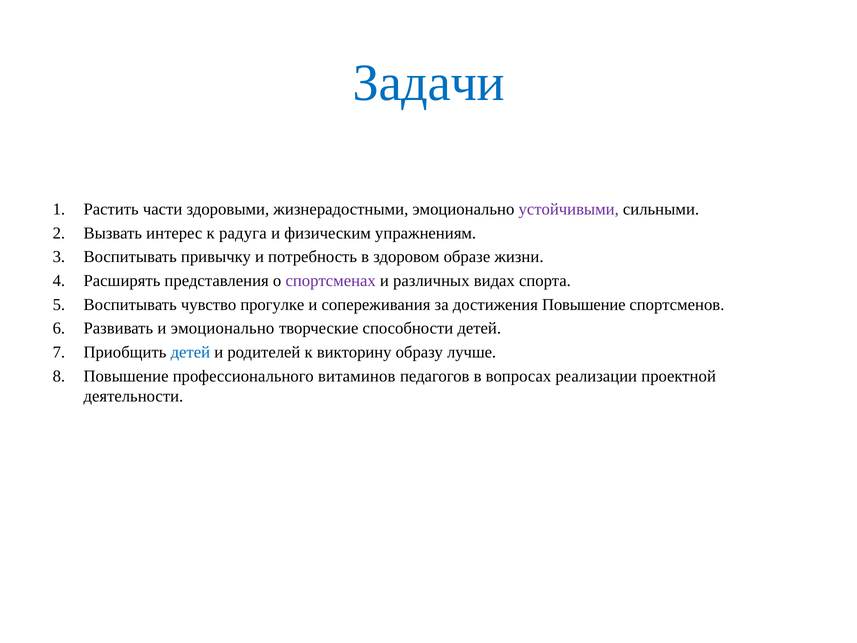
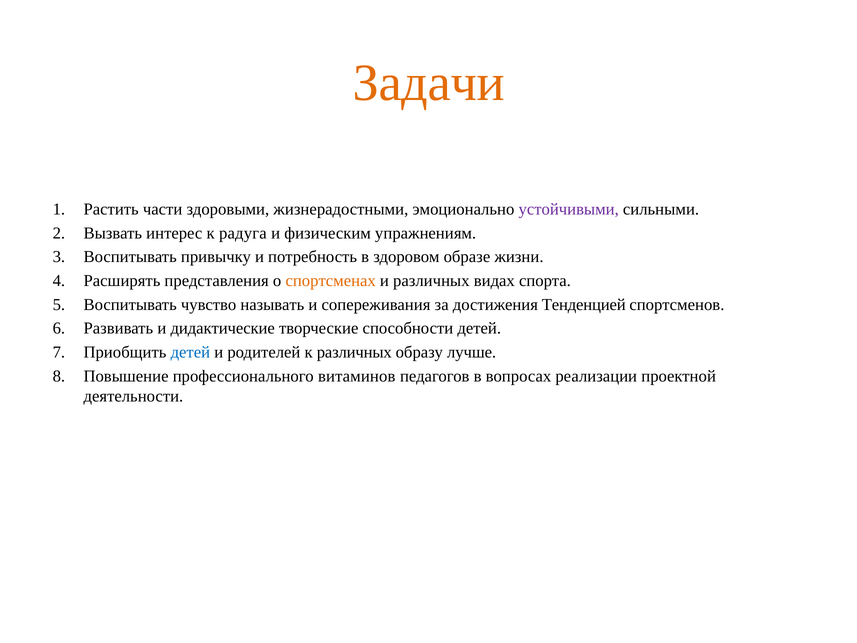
Задачи colour: blue -> orange (429, 83)
спортсменах colour: purple -> orange (331, 281)
прогулке: прогулке -> называть (272, 305)
достижения Повышение: Повышение -> Тенденцией (584, 305)
и эмоционально: эмоционально -> дидактические (223, 328)
к викторину: викторину -> различных (354, 352)
